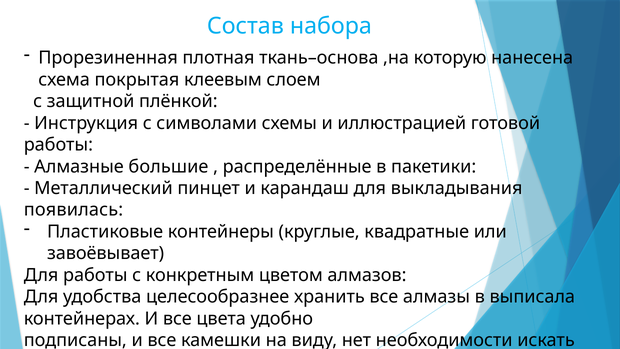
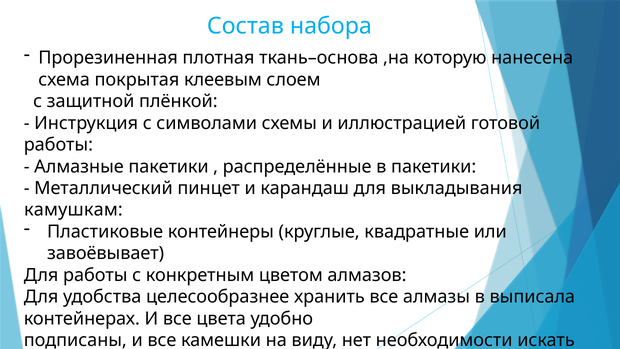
Алмазные большие: большие -> пакетики (169, 166)
появилась: появилась -> камушкам (73, 210)
